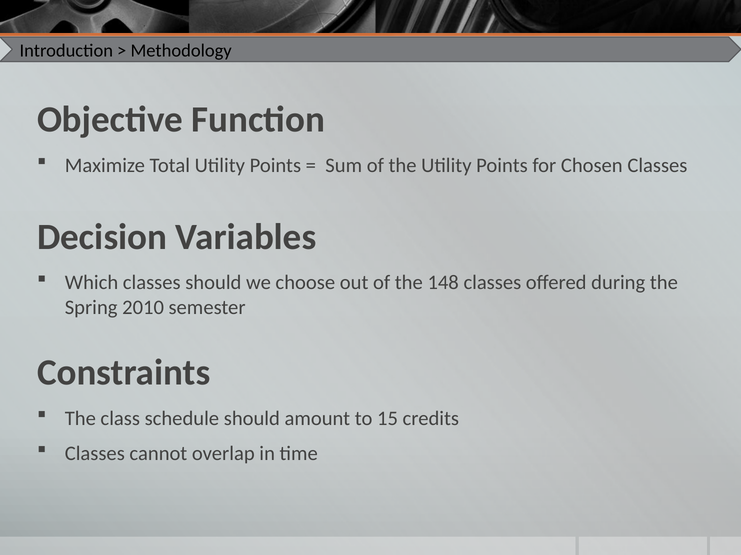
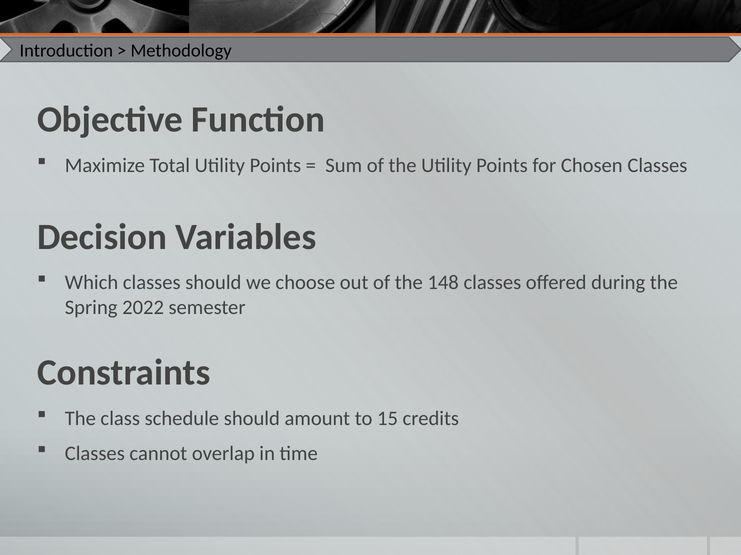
2010: 2010 -> 2022 (143, 308)
